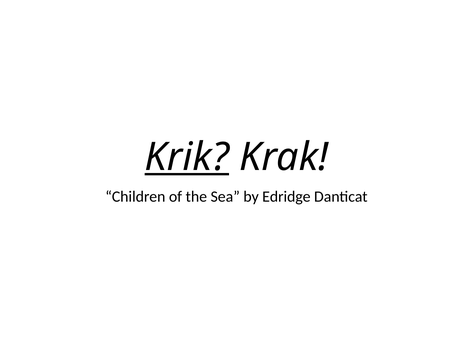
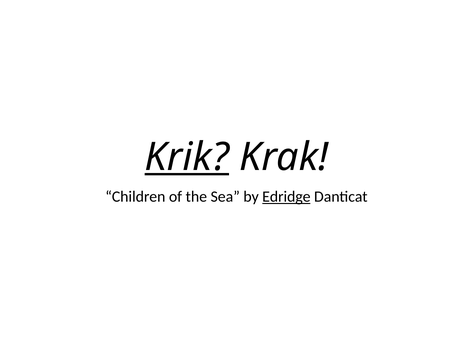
Edridge underline: none -> present (286, 197)
